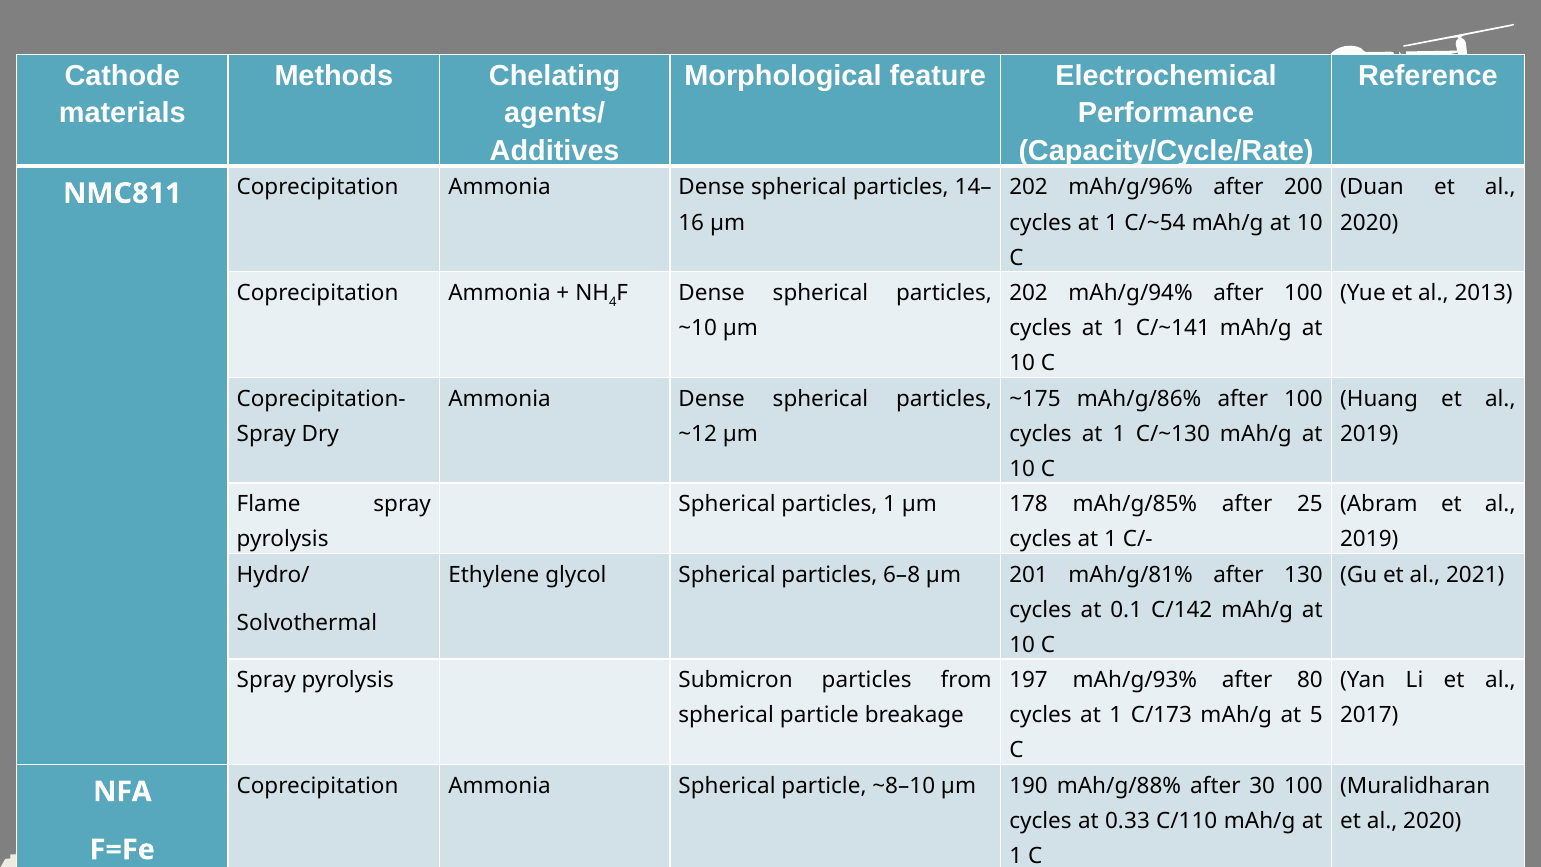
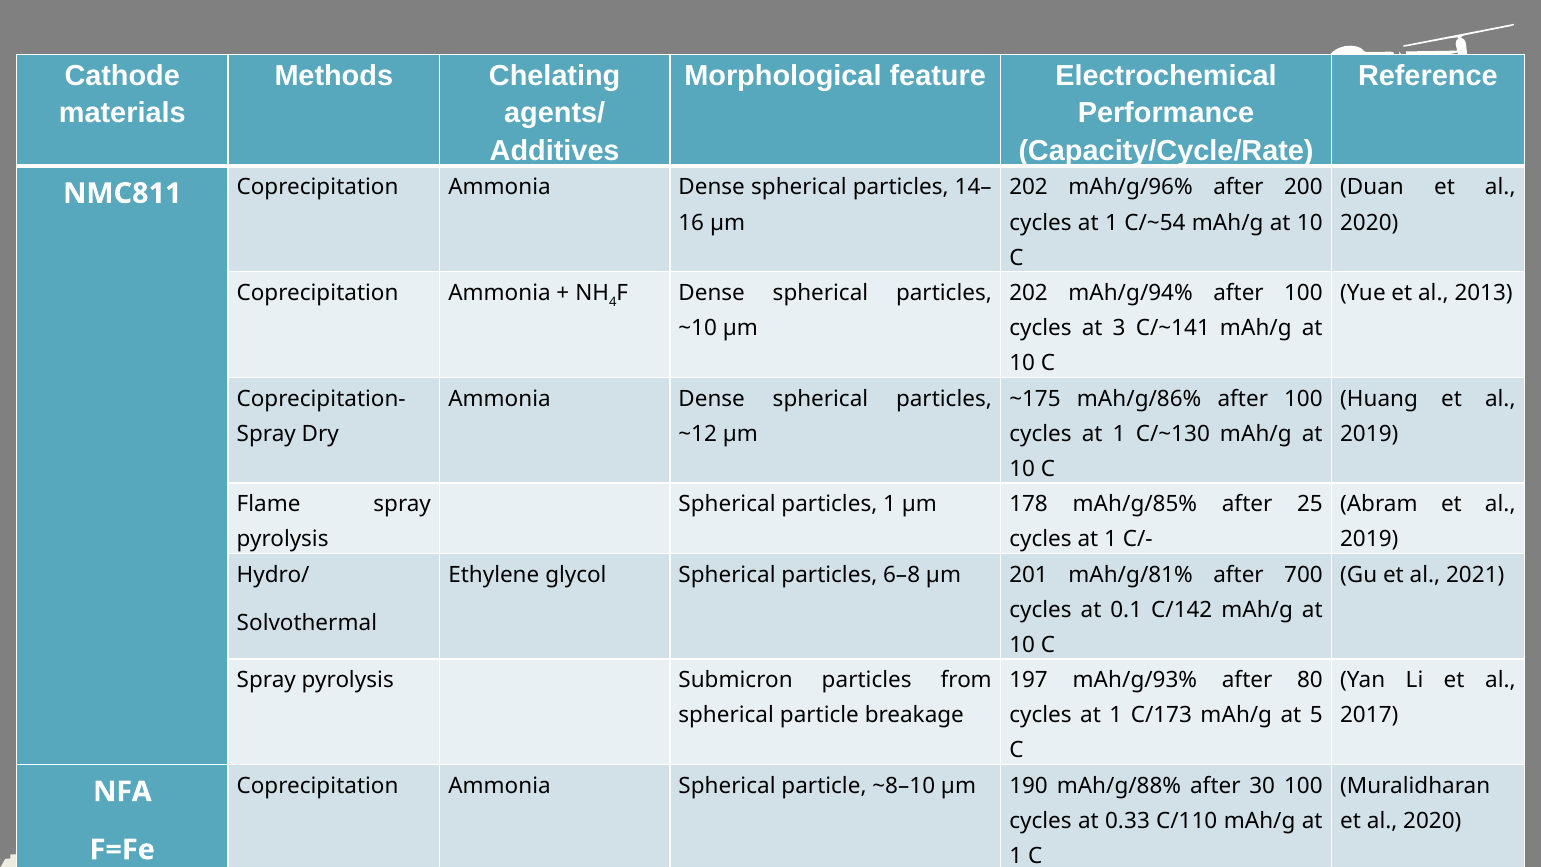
1: 1 -> 3 (1119, 328)
130: 130 -> 700 (1303, 574)
